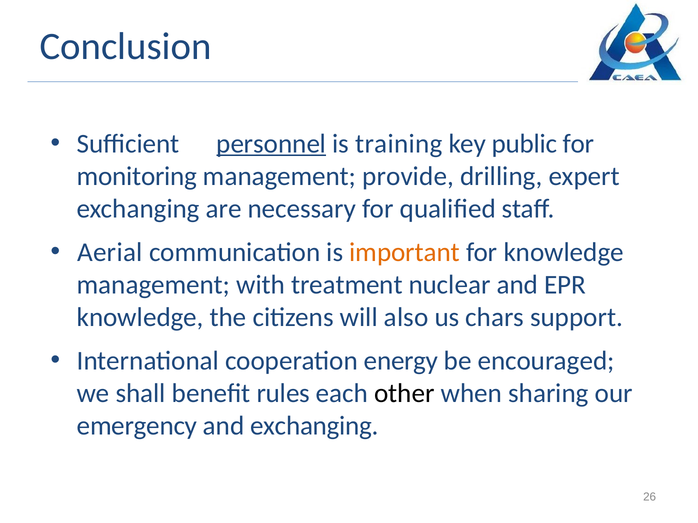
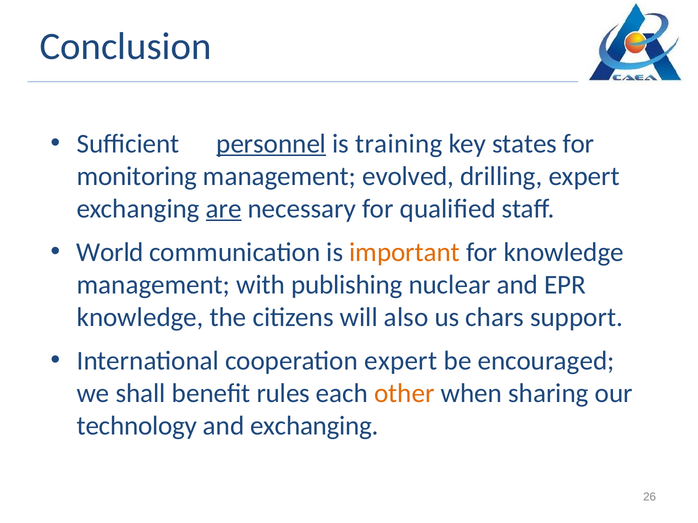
public: public -> states (525, 144)
provide: provide -> evolved (408, 176)
are underline: none -> present (224, 209)
Aerial: Aerial -> World (110, 253)
treatment: treatment -> publishing (347, 285)
cooperation energy: energy -> expert (401, 361)
other colour: black -> orange (404, 394)
emergency: emergency -> technology (137, 426)
